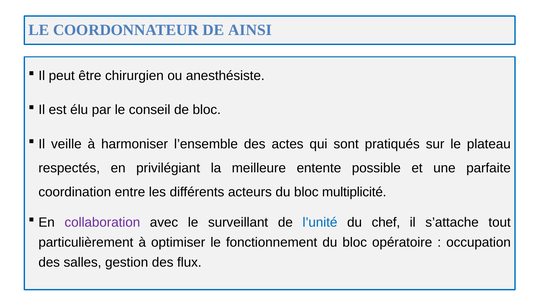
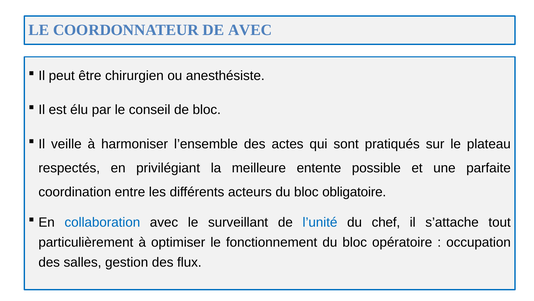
DE AINSI: AINSI -> AVEC (250, 30)
multiplicité: multiplicité -> obligatoire (354, 192)
collaboration colour: purple -> blue (102, 222)
